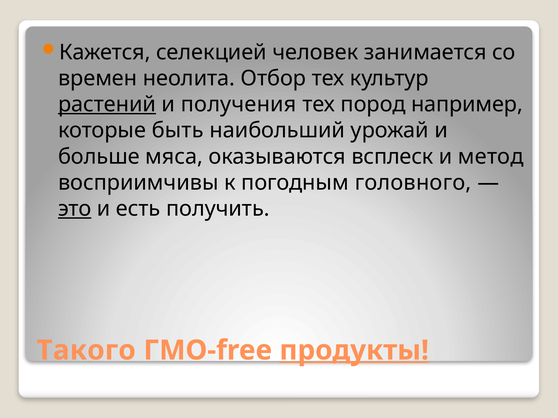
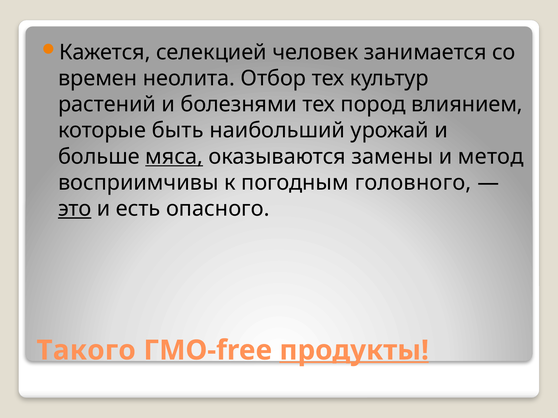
растений underline: present -> none (107, 105)
получения: получения -> болезнями (239, 105)
например: например -> влиянием (467, 105)
мяса underline: none -> present (174, 157)
всплеск: всплеск -> замены (392, 157)
получить: получить -> опасного (218, 209)
